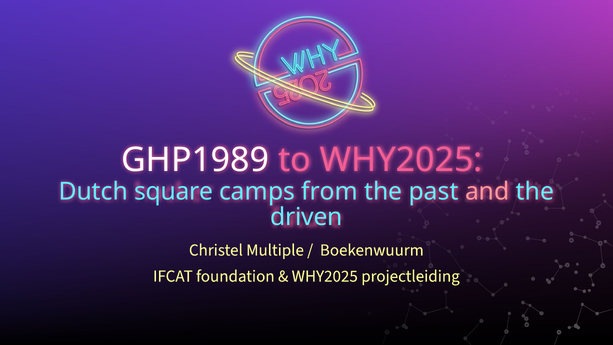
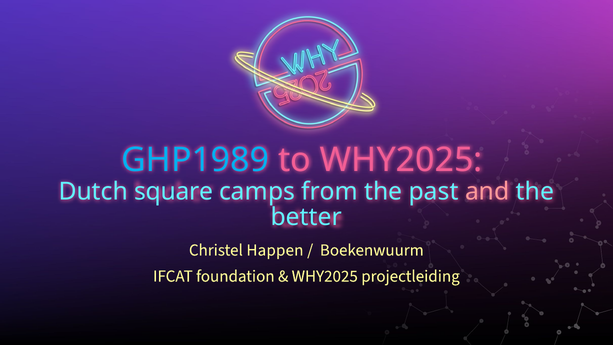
GHP1989 colour: white -> light blue (195, 160)
driven: driven -> better (306, 217)
Multiple: Multiple -> Happen (275, 250)
